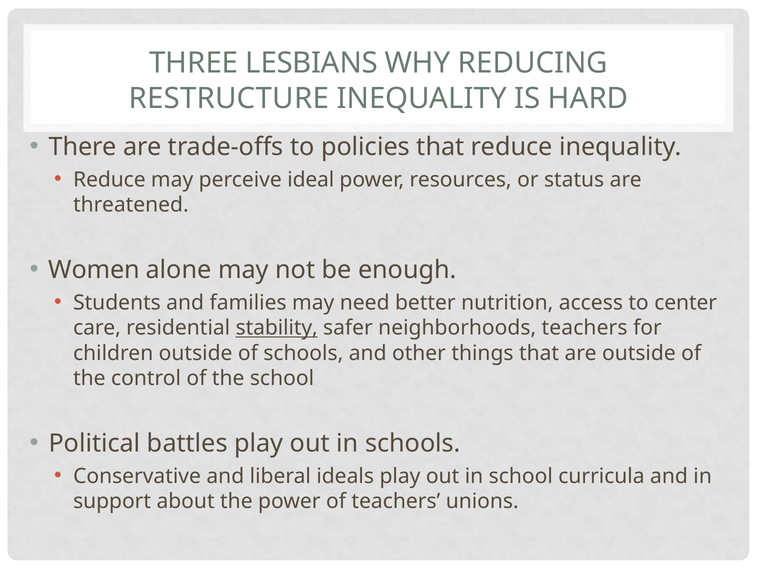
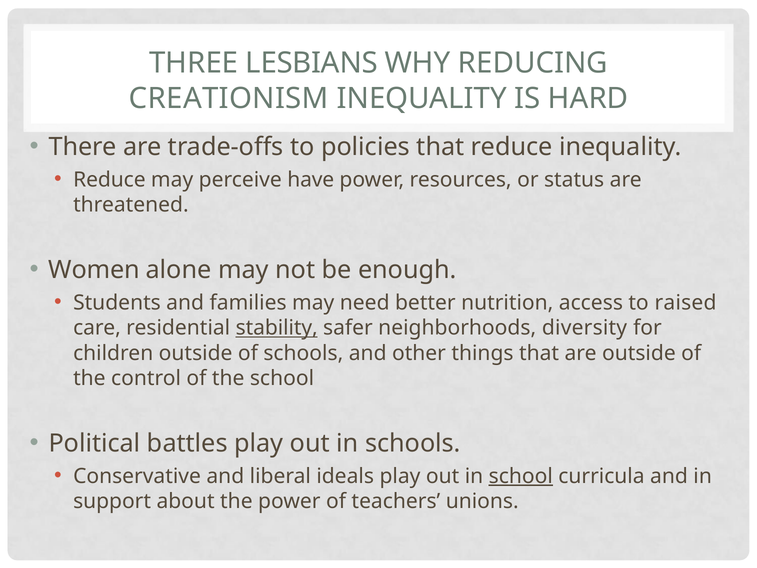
RESTRUCTURE: RESTRUCTURE -> CREATIONISM (229, 99)
ideal: ideal -> have (311, 180)
center: center -> raised (686, 302)
neighborhoods teachers: teachers -> diversity (585, 328)
school underline: none -> present (521, 476)
